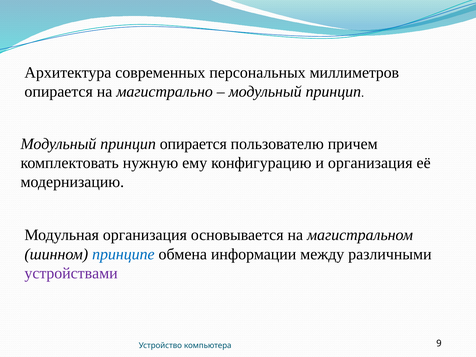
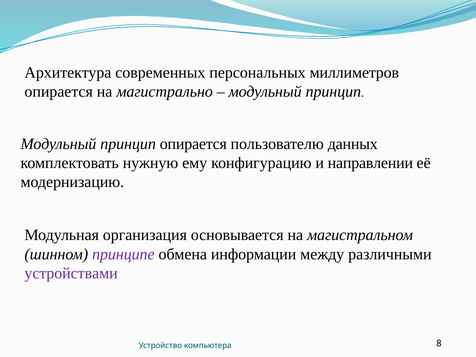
причем: причем -> данных (353, 144)
и организация: организация -> направлении (370, 163)
принципе colour: blue -> purple (123, 254)
9: 9 -> 8 (439, 344)
